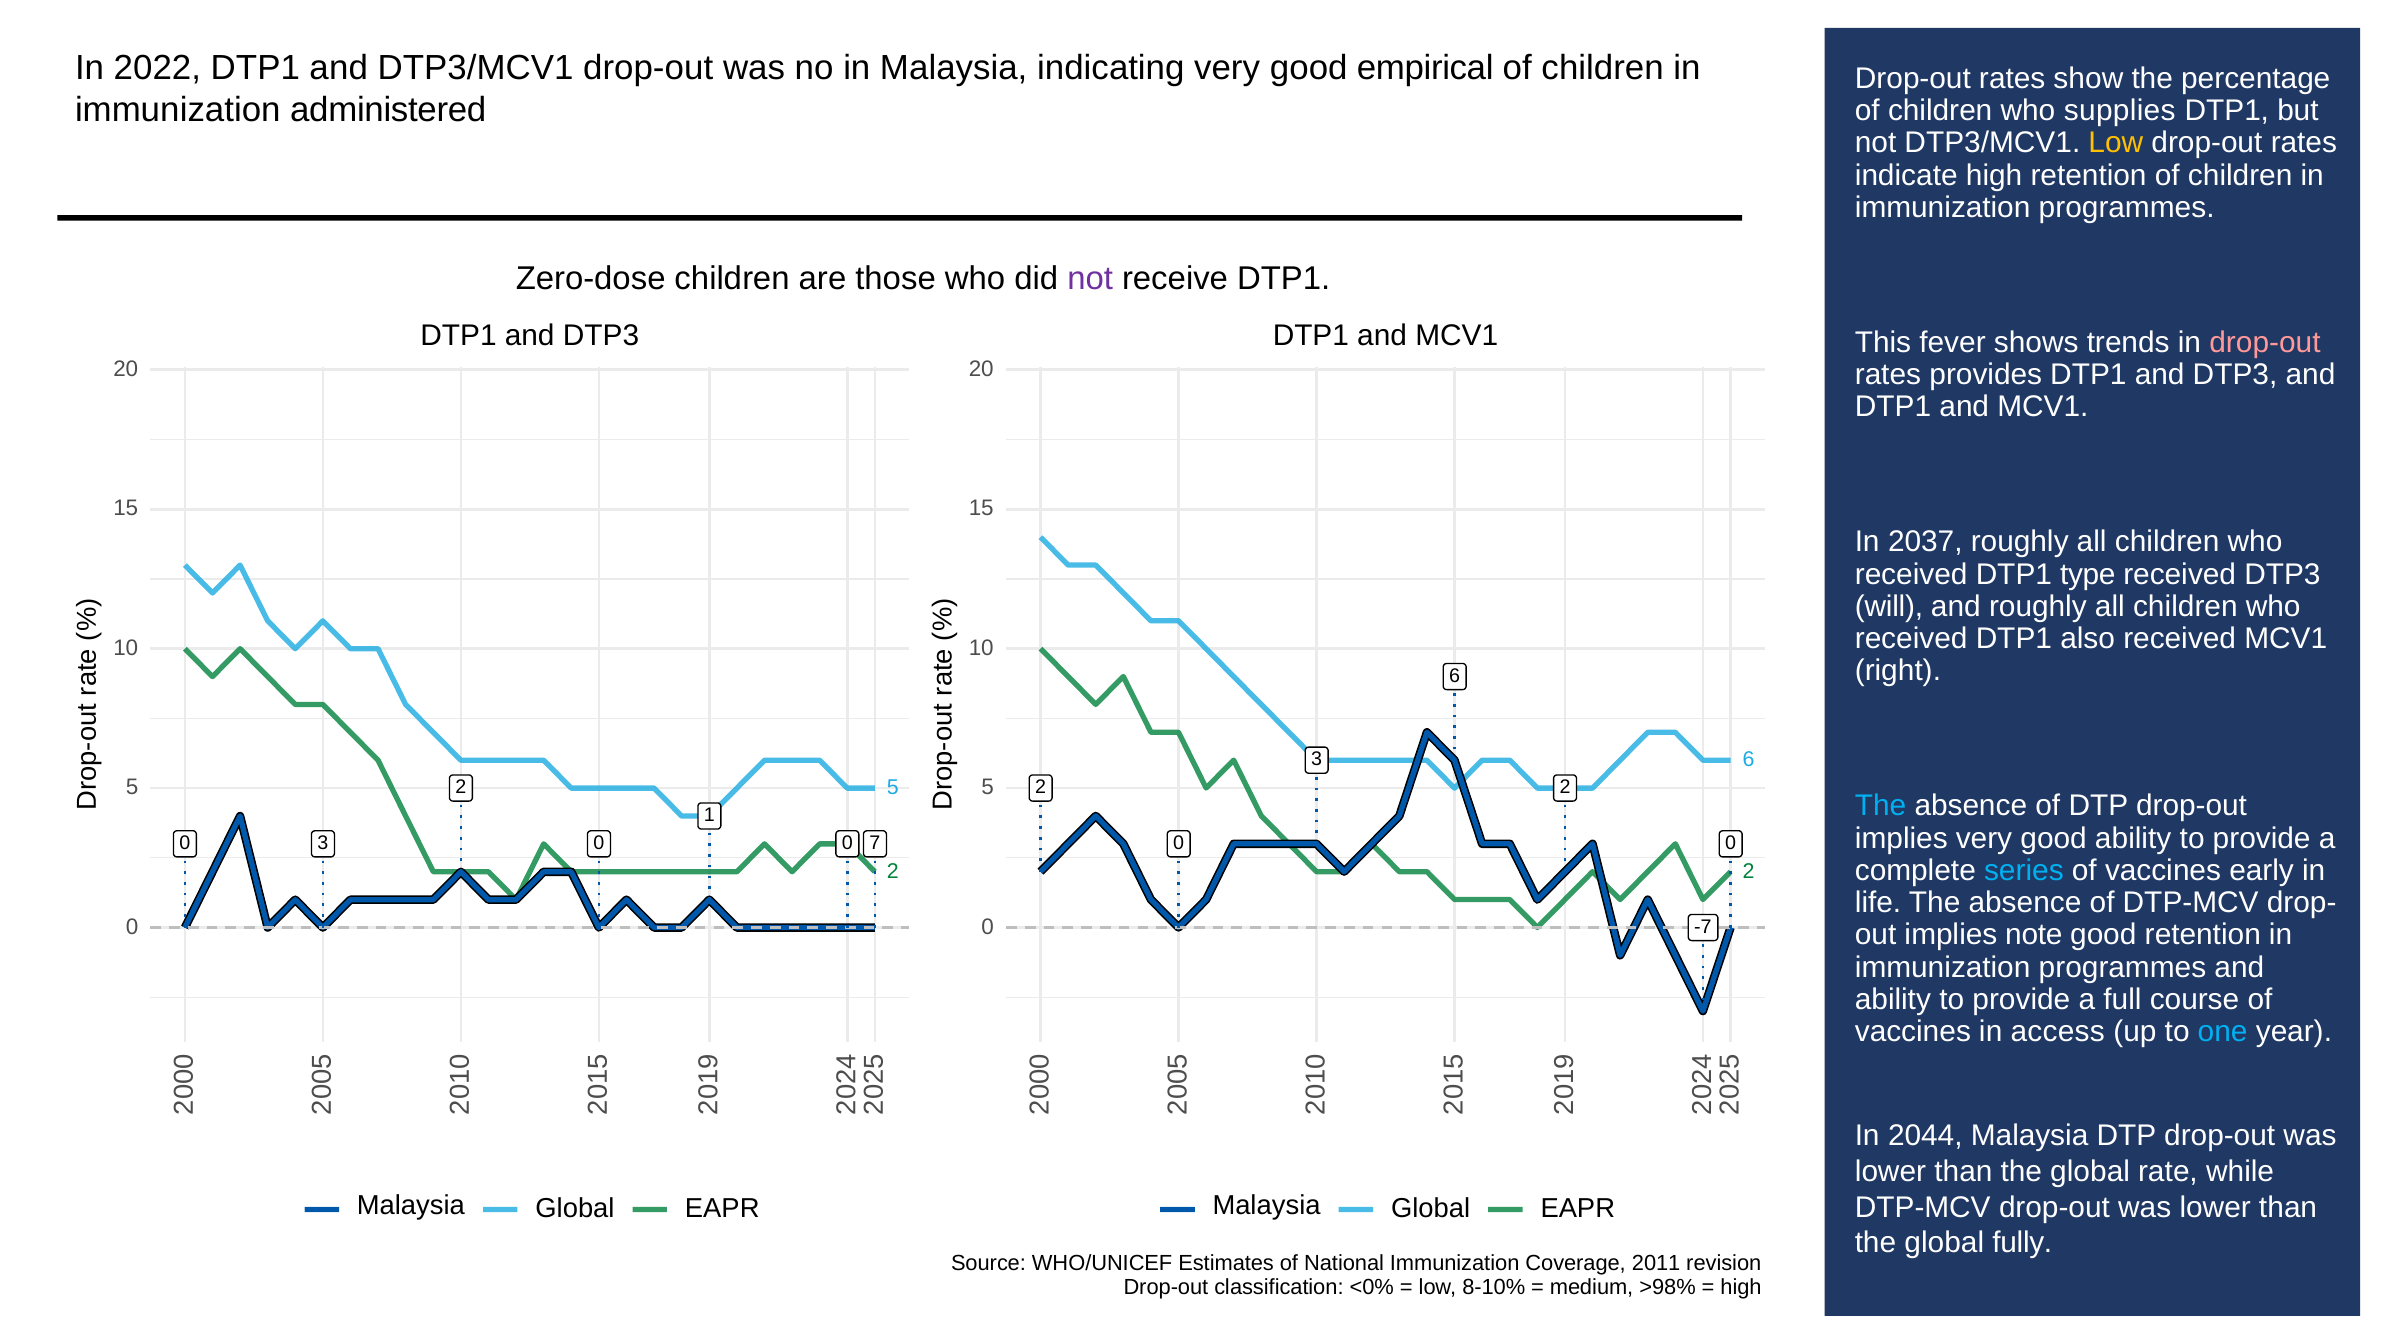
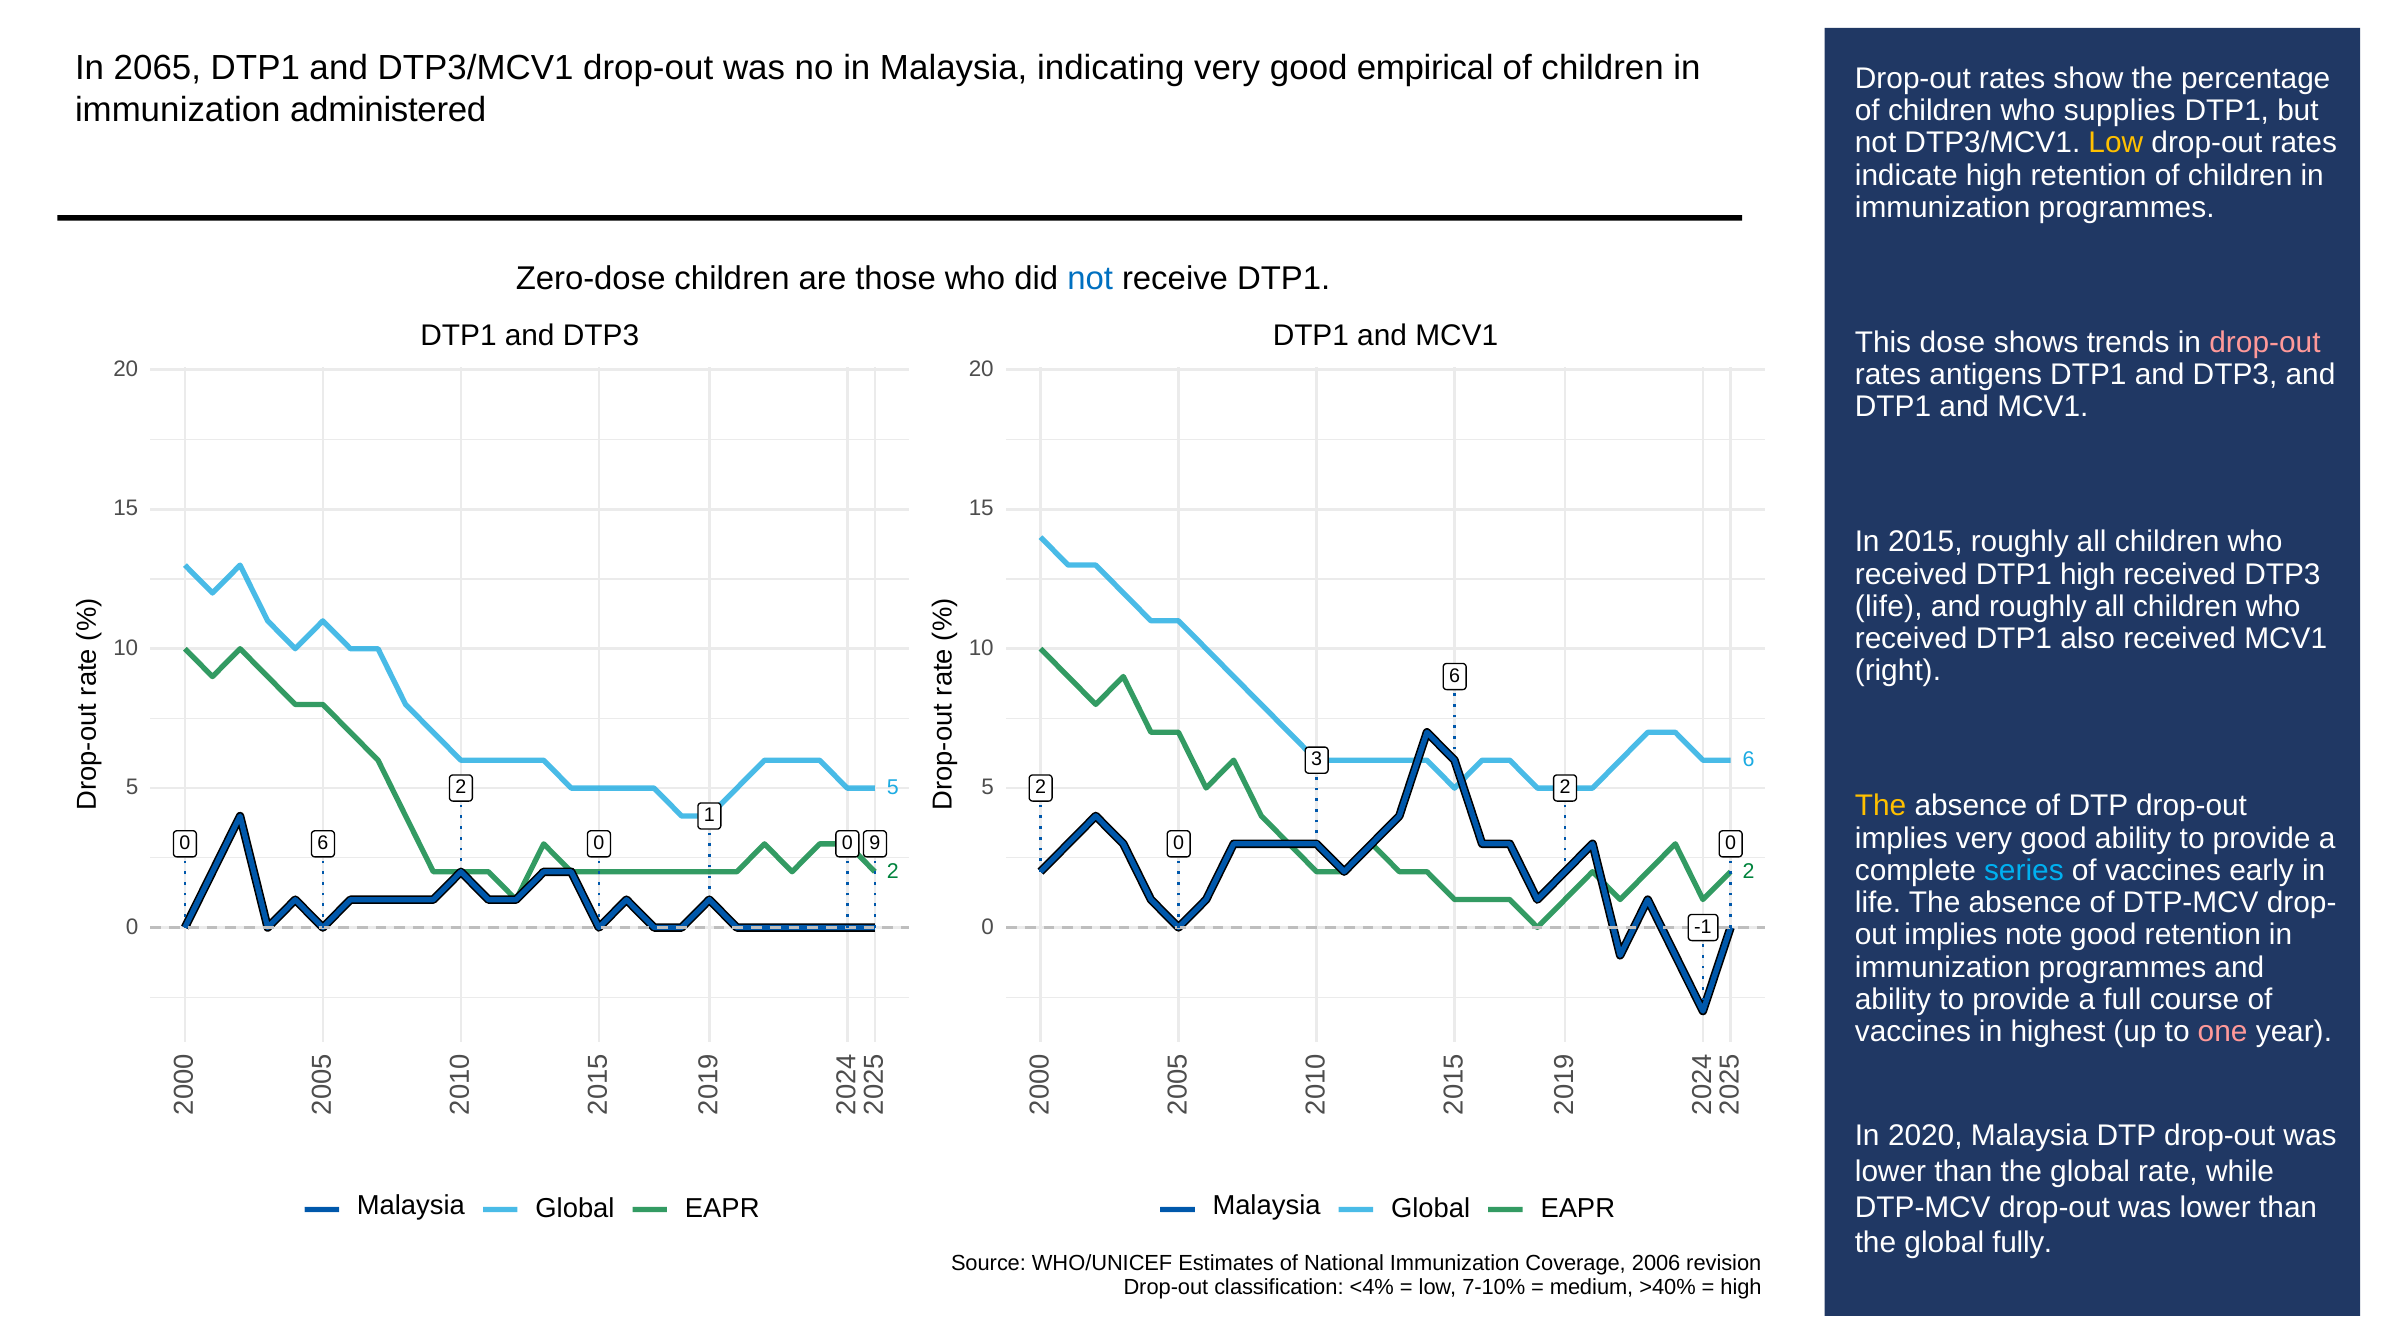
2022: 2022 -> 2065 (157, 68)
not colour: purple -> blue (1090, 279)
fever: fever -> dose (1952, 343)
provides: provides -> antigens (1986, 375)
2037: 2037 -> 2015 (1925, 542)
DTP1 type: type -> high (2088, 574)
will: will -> life (1889, 607)
The colour: light blue -> yellow (1881, 806)
3: 3 -> 6 (323, 843)
0 7: 7 -> 9 (875, 843)
-7: -7 -> -1 (1703, 927)
access: access -> highest (2058, 1032)
one colour: light blue -> pink (2223, 1032)
2044: 2044 -> 2020 (1925, 1136)
2011: 2011 -> 2006 (1656, 1263)
<0%: <0% -> <4% (1372, 1287)
8-10%: 8-10% -> 7-10% (1494, 1287)
>98%: >98% -> >40% (1668, 1287)
